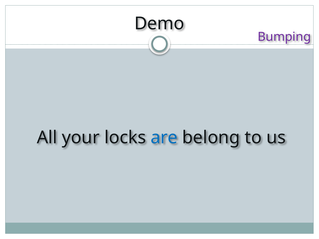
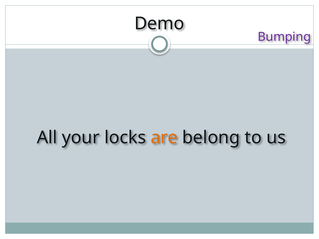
are colour: blue -> orange (164, 138)
